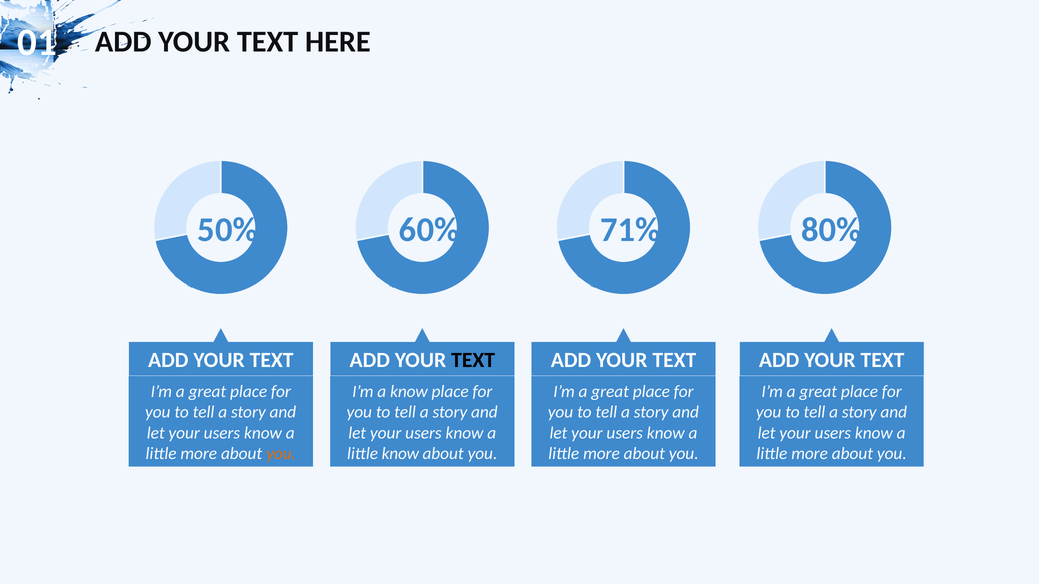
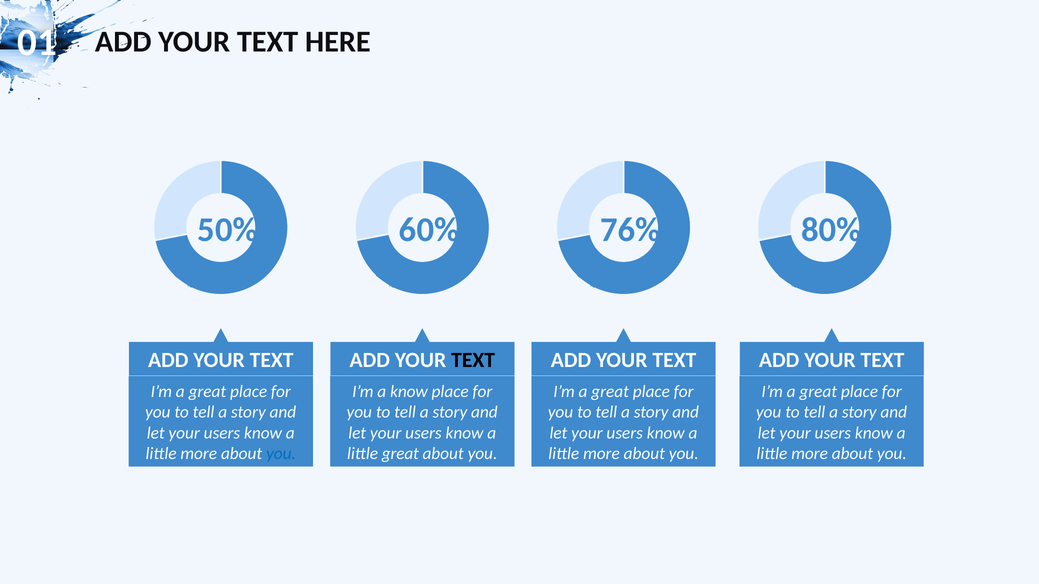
71%: 71% -> 76% (630, 230)
you colour: orange -> blue (281, 454)
little know: know -> great (400, 454)
